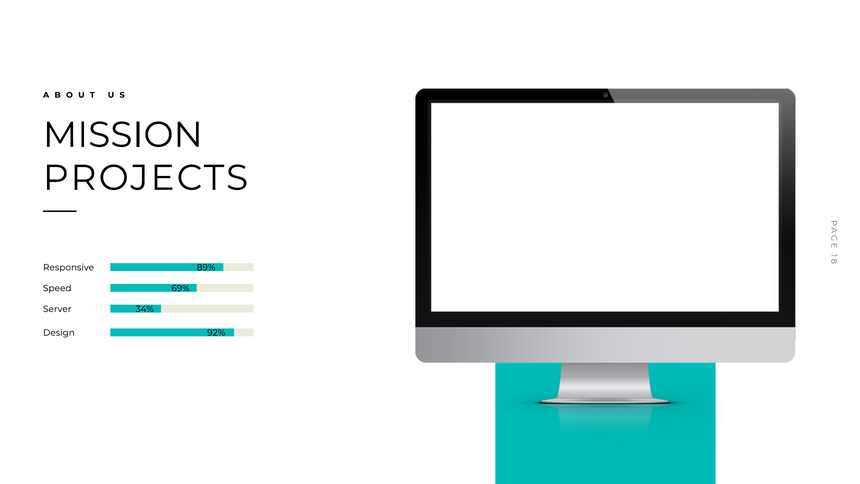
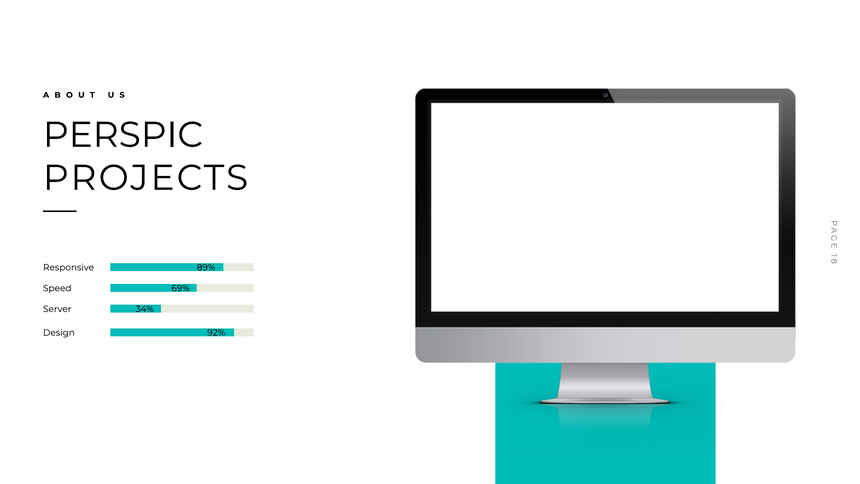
MISSION: MISSION -> PERSPIC (123, 135)
